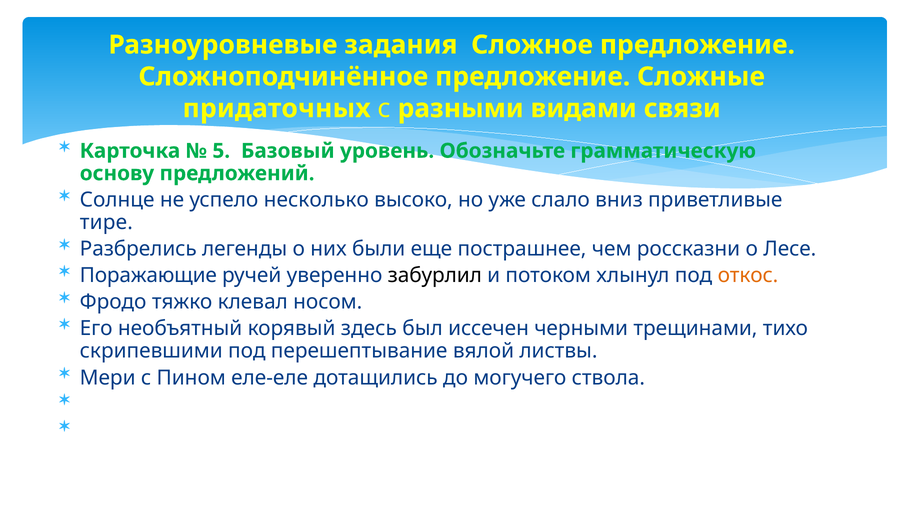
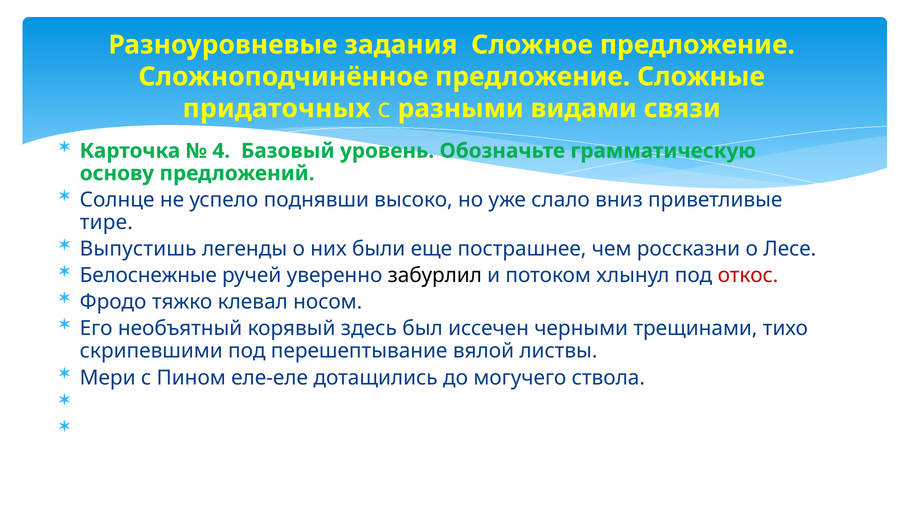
5: 5 -> 4 (221, 151)
несколько: несколько -> поднявши (316, 200)
Разбрелись: Разбрелись -> Выпустишь (138, 249)
Поражающие: Поражающие -> Белоснежные (148, 276)
откос colour: orange -> red (748, 276)
